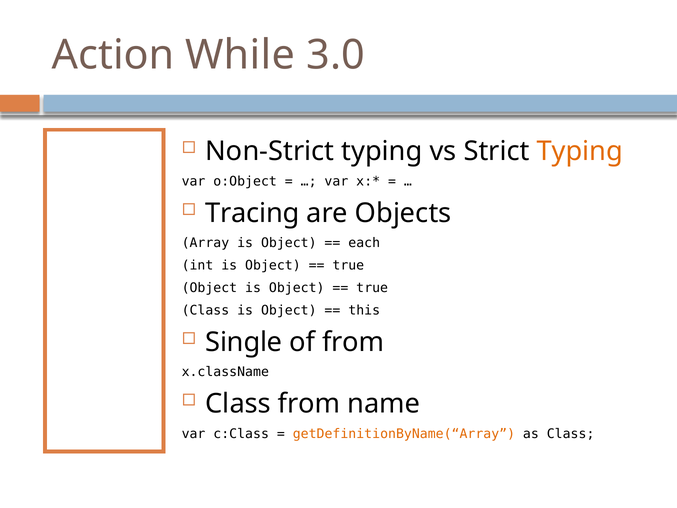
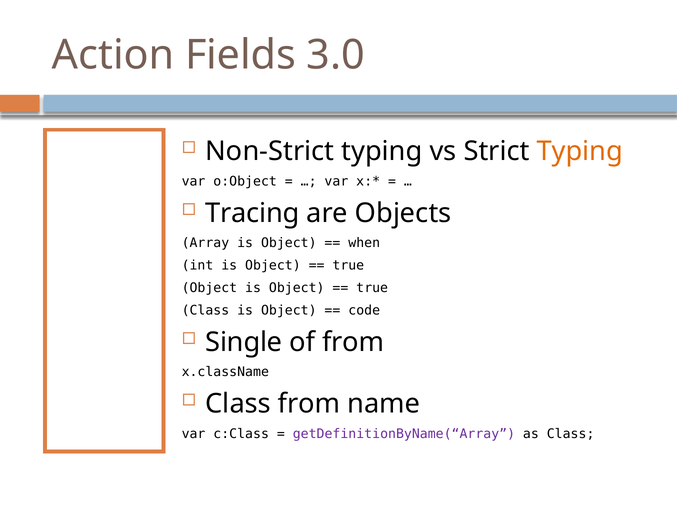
While: While -> Fields (240, 55)
each: each -> when (364, 243)
this: this -> code (364, 310)
getDefinitionByName(“Array colour: orange -> purple (404, 434)
